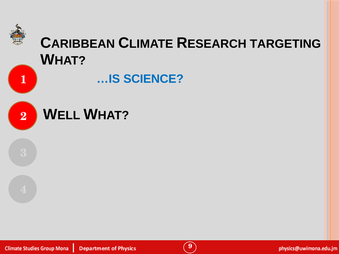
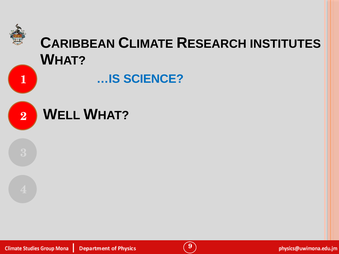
TARGETING: TARGETING -> INSTITUTES (285, 44)
